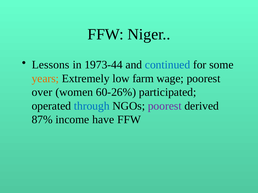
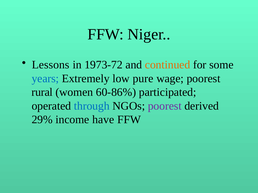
1973-44: 1973-44 -> 1973-72 (104, 65)
continued colour: blue -> orange (168, 65)
years colour: orange -> blue (45, 79)
farm: farm -> pure (143, 79)
over: over -> rural (42, 92)
60-26%: 60-26% -> 60-86% (116, 92)
87%: 87% -> 29% (42, 120)
